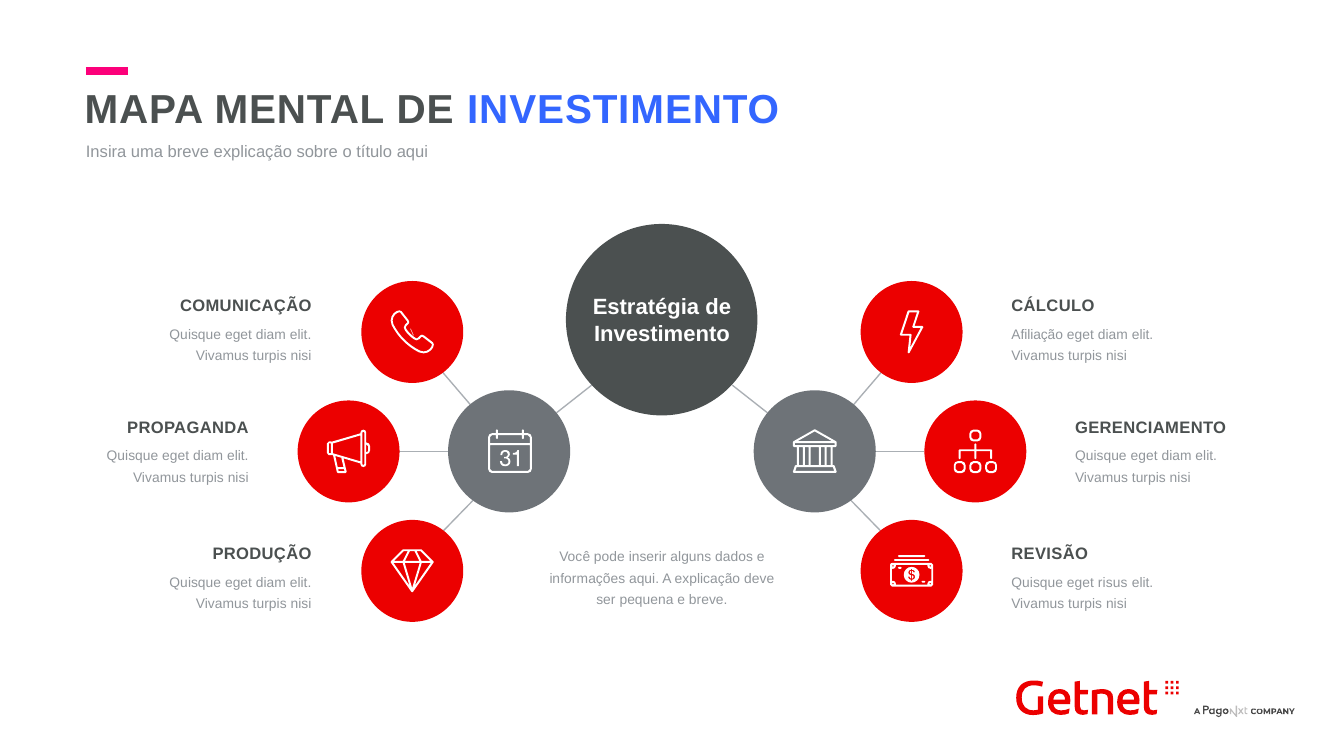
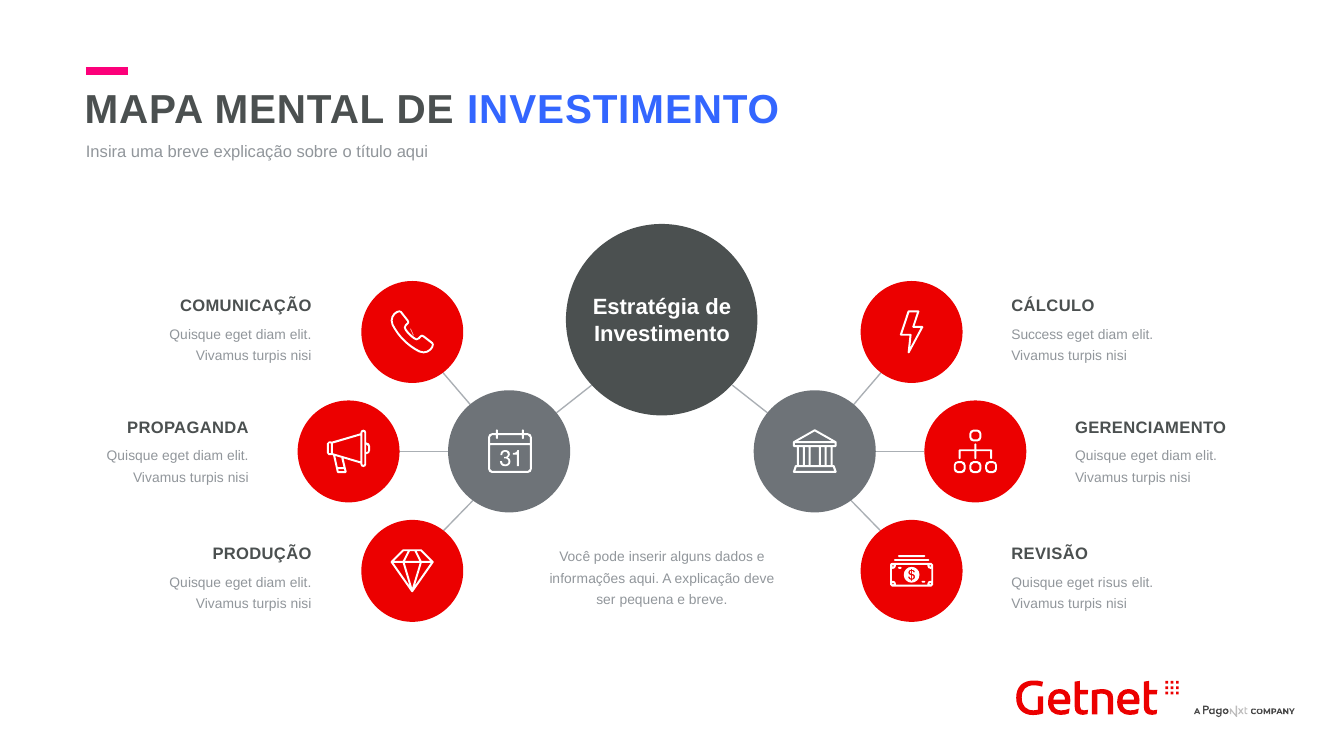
Afiliação: Afiliação -> Success (1037, 334)
